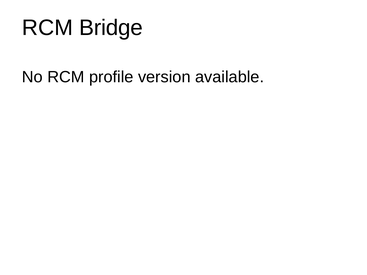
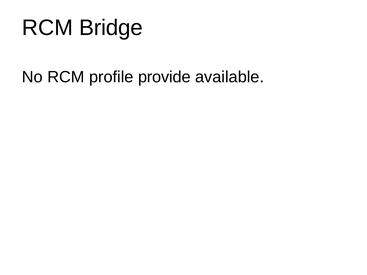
version: version -> provide (164, 77)
